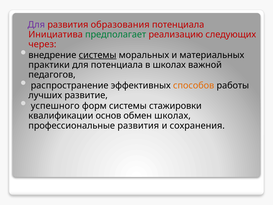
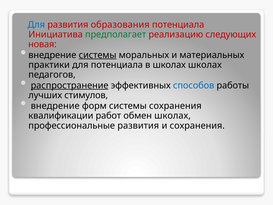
Для colour: purple -> blue (36, 25)
через: через -> новая (42, 44)
школах важной: важной -> школах (205, 65)
распространение underline: none -> present (70, 85)
способов colour: orange -> blue (194, 85)
развитие: развитие -> стимулов (86, 95)
успешного: успешного -> внедрение (55, 106)
системы стажировки: стажировки -> сохранения (175, 106)
основ: основ -> работ (108, 116)
